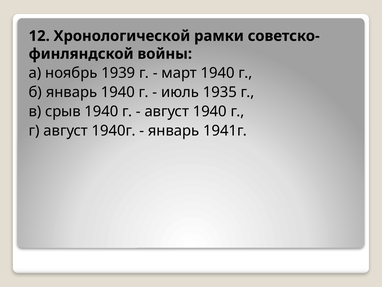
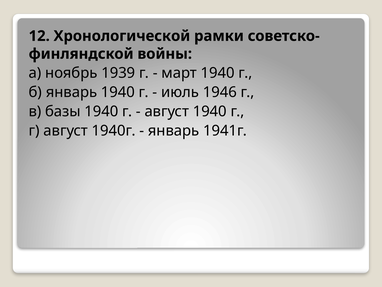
1935: 1935 -> 1946 (220, 92)
срыв: срыв -> базы (63, 111)
